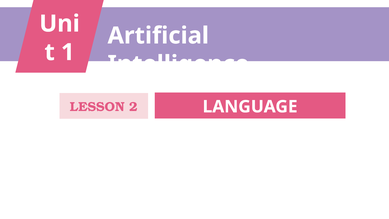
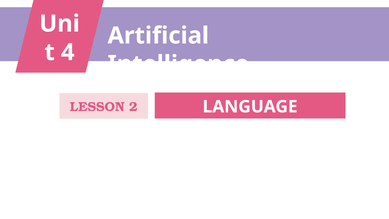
1: 1 -> 4 (68, 52)
